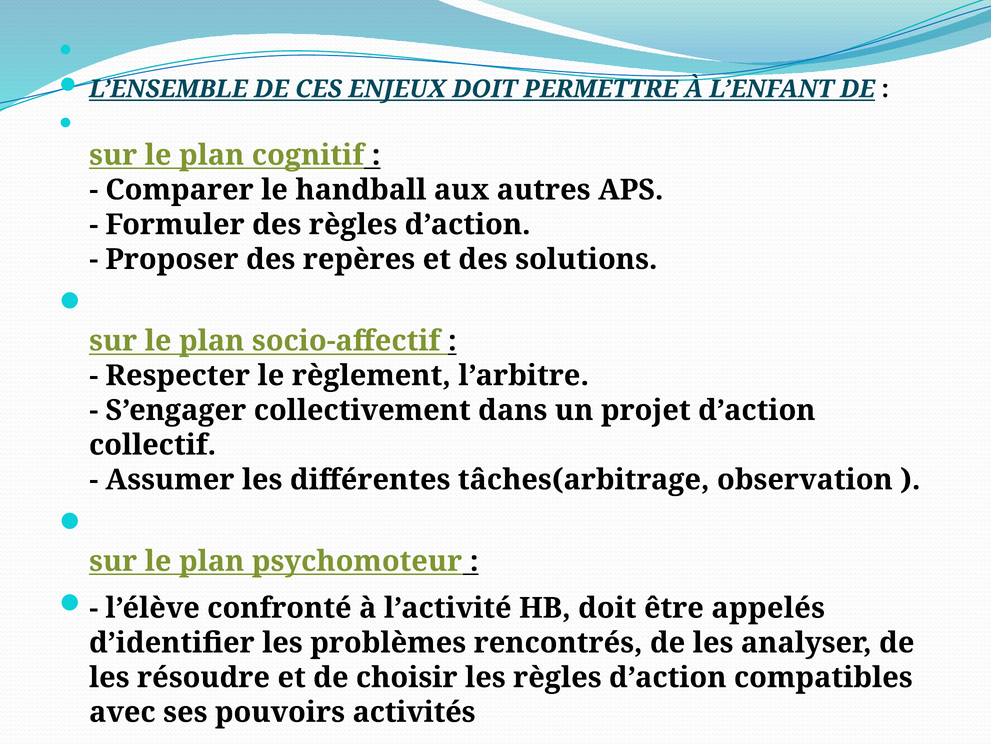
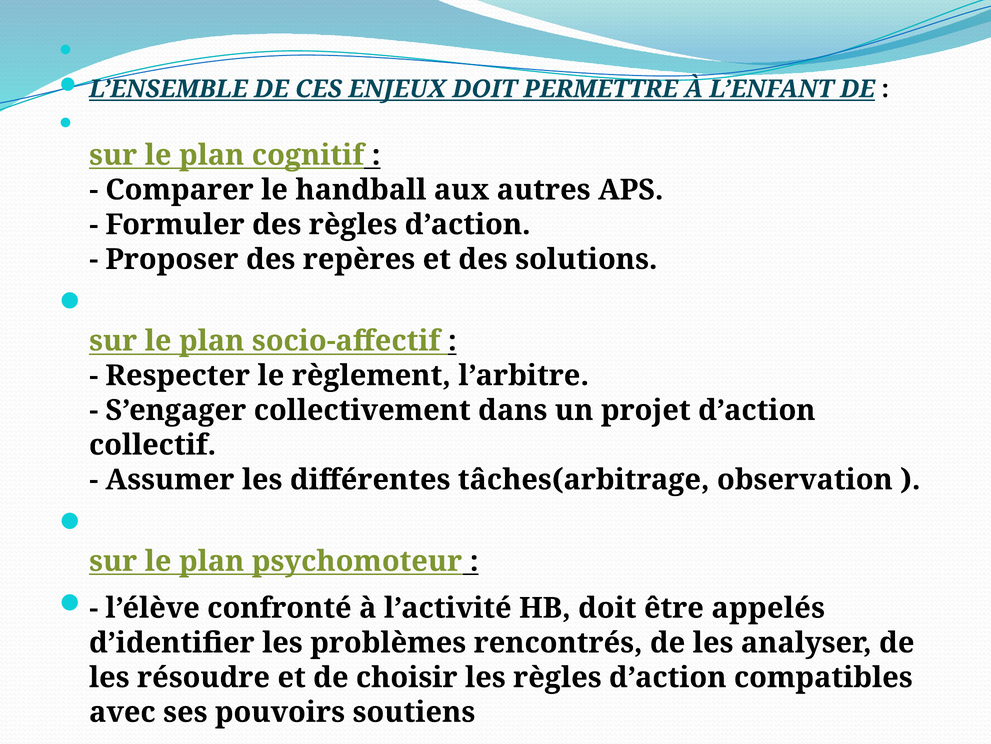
activités: activités -> soutiens (414, 712)
